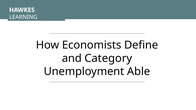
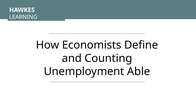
Category: Category -> Counting (108, 58)
